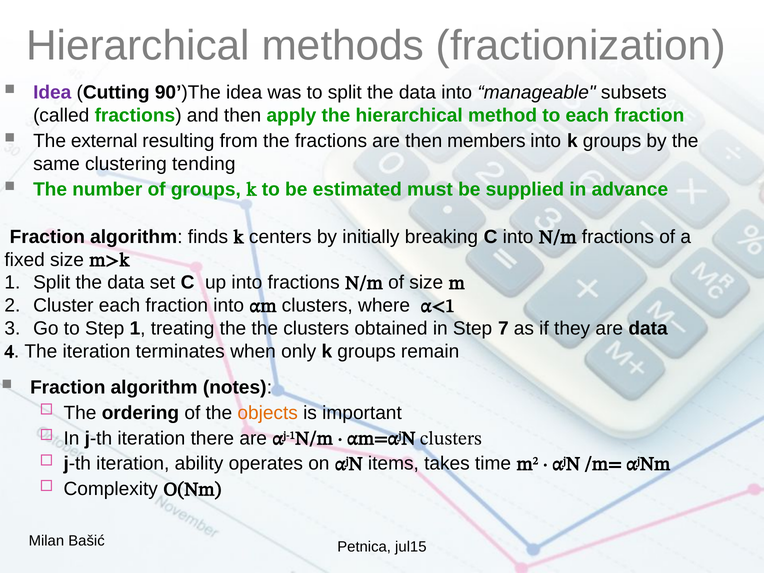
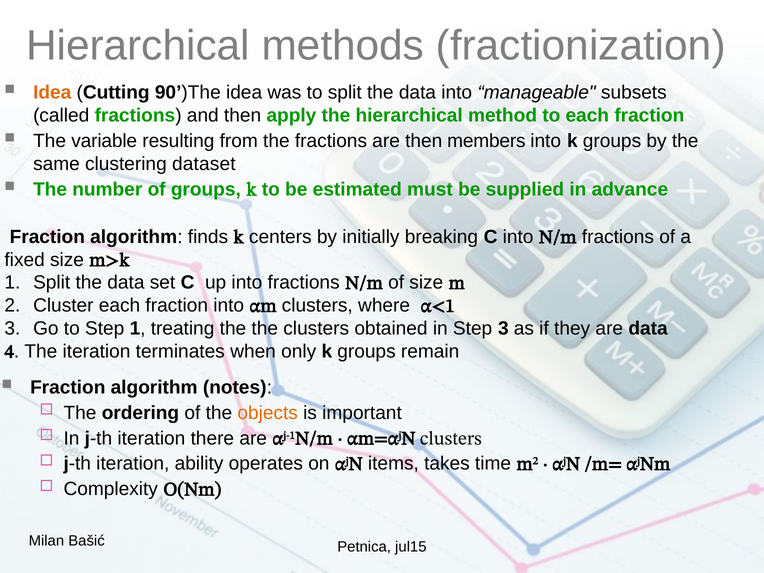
Idea colour: purple -> orange (52, 92)
external: external -> variable (104, 141)
tending: tending -> dataset (204, 164)
Step 7: 7 -> 3 (503, 329)
